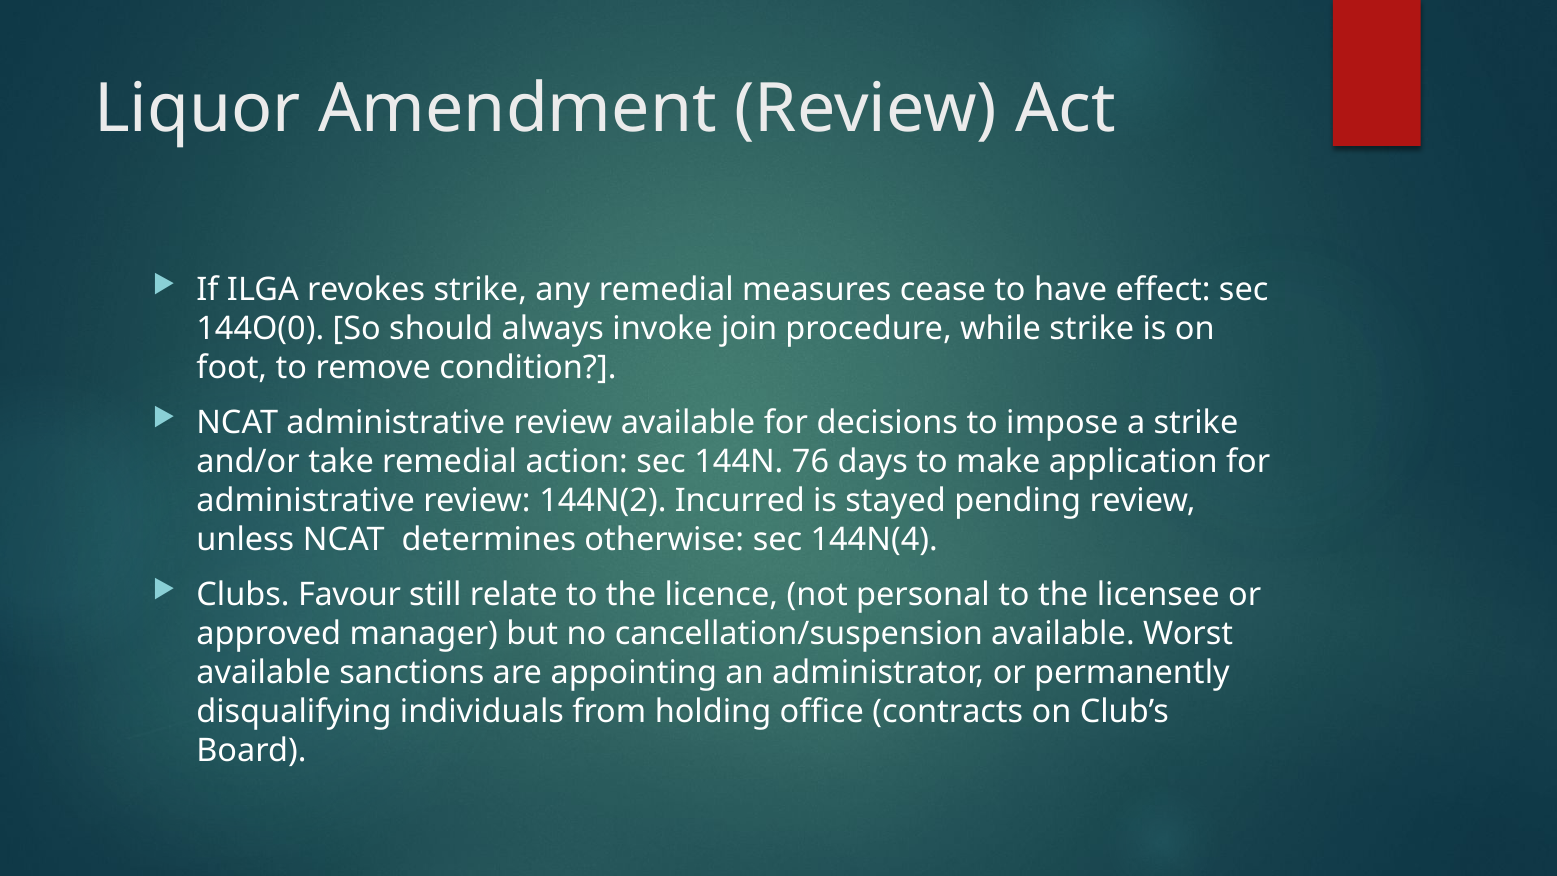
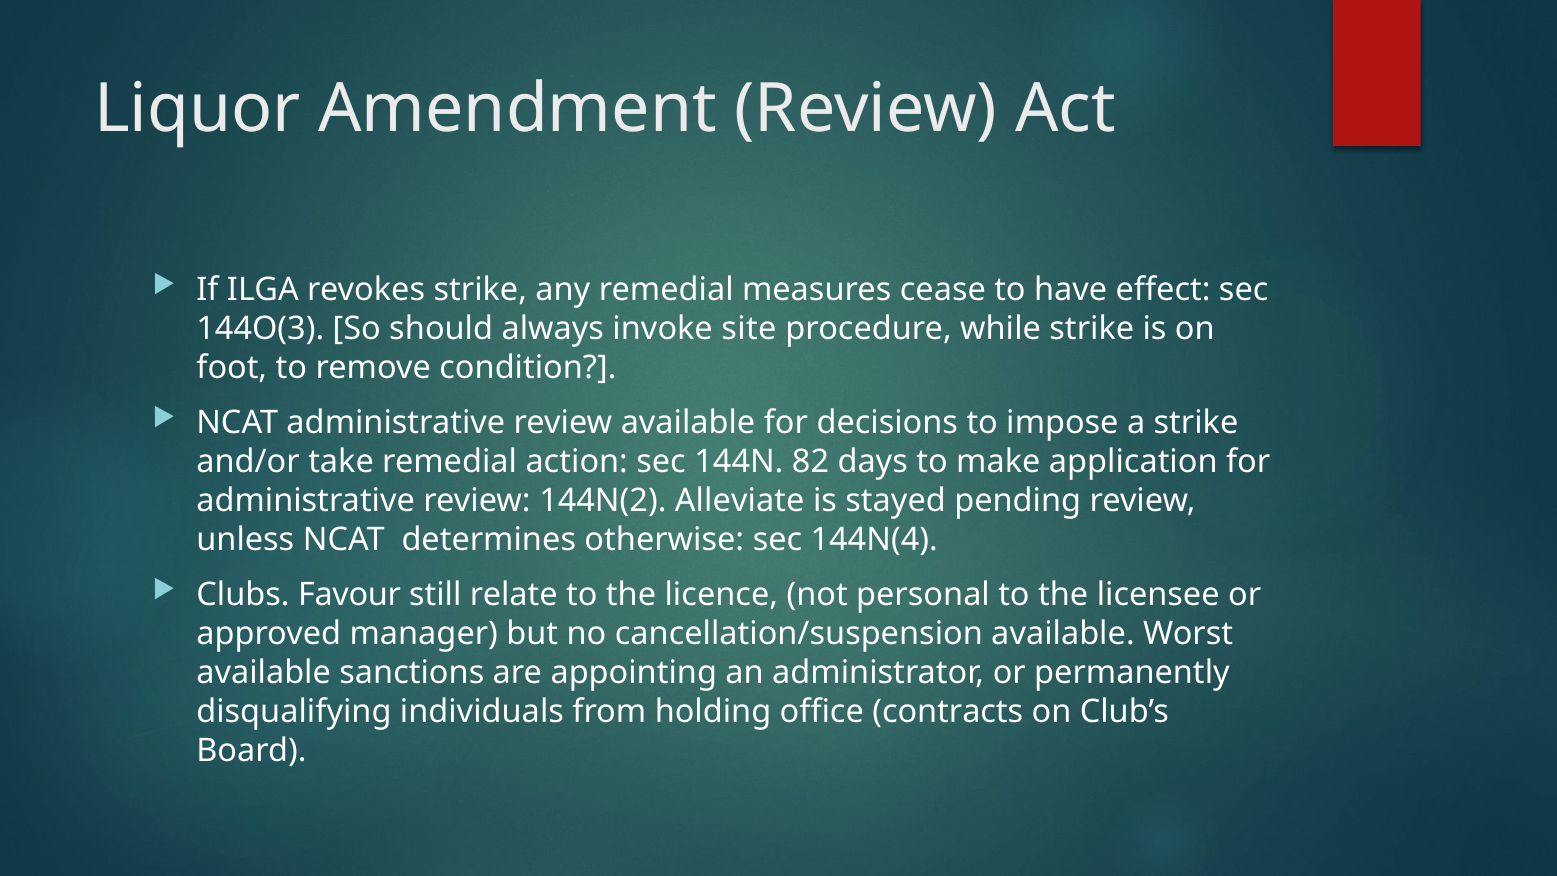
144O(0: 144O(0 -> 144O(3 (260, 329)
join: join -> site (749, 329)
76: 76 -> 82 (811, 462)
Incurred: Incurred -> Alleviate (740, 501)
